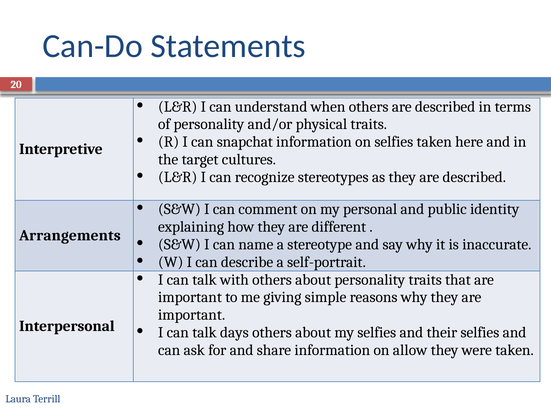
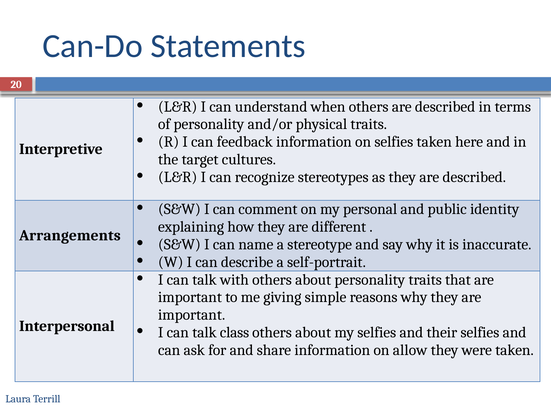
snapchat: snapchat -> feedback (245, 142)
days: days -> class (235, 333)
